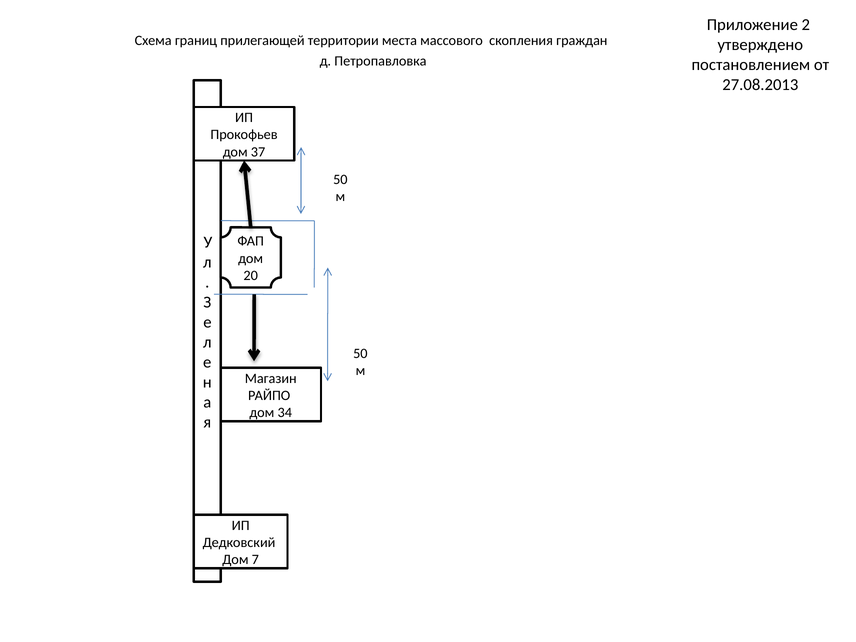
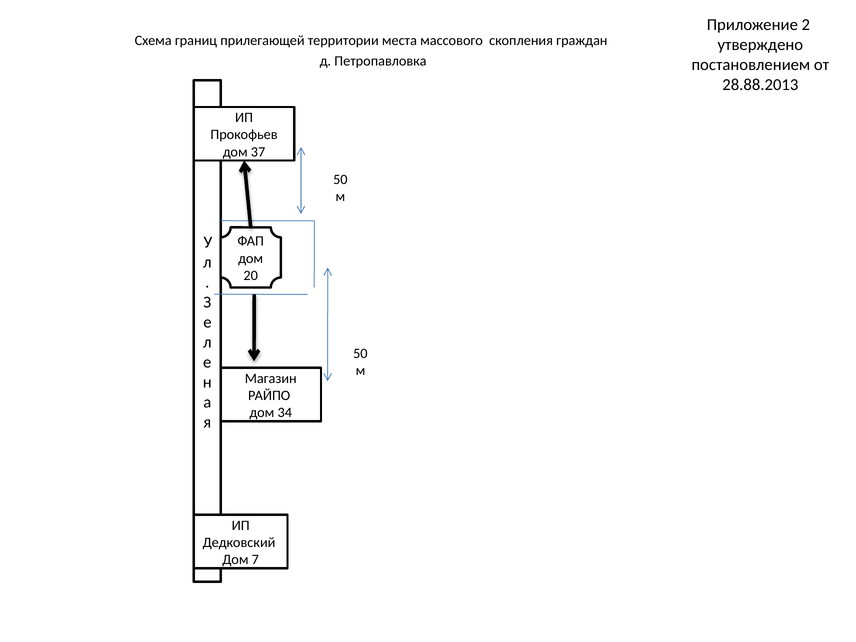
27.08.2013: 27.08.2013 -> 28.88.2013 (760, 85)
